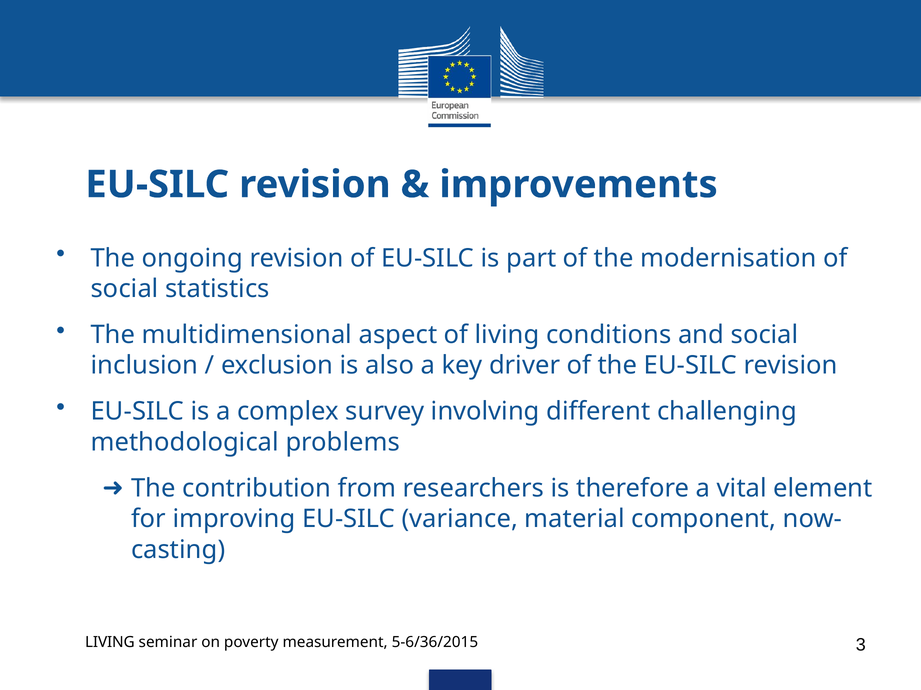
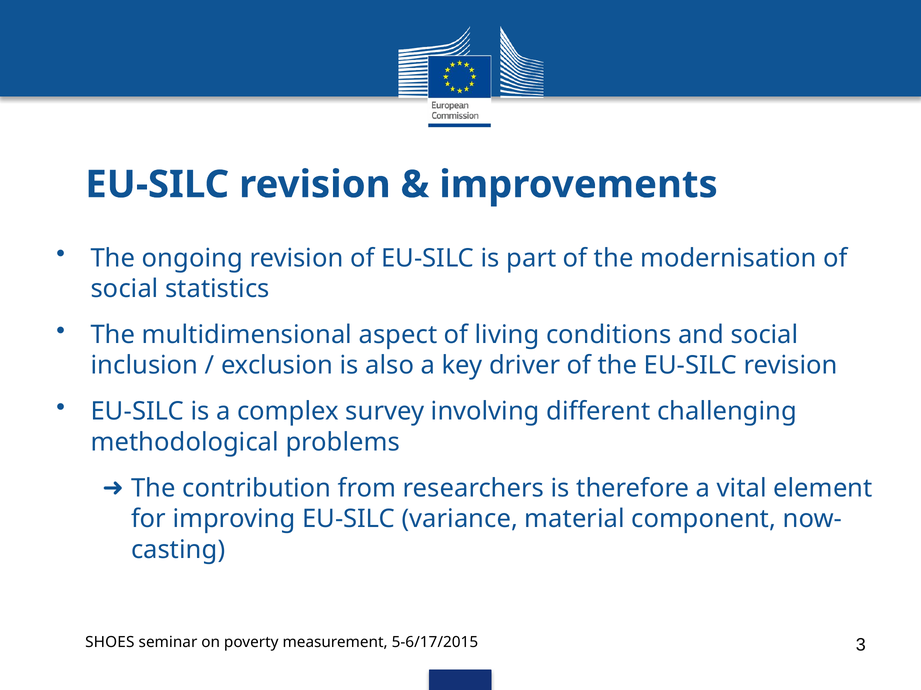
LIVING: LIVING -> SHOES (110, 643)
5-6/36/2015: 5-6/36/2015 -> 5-6/17/2015 (435, 643)
